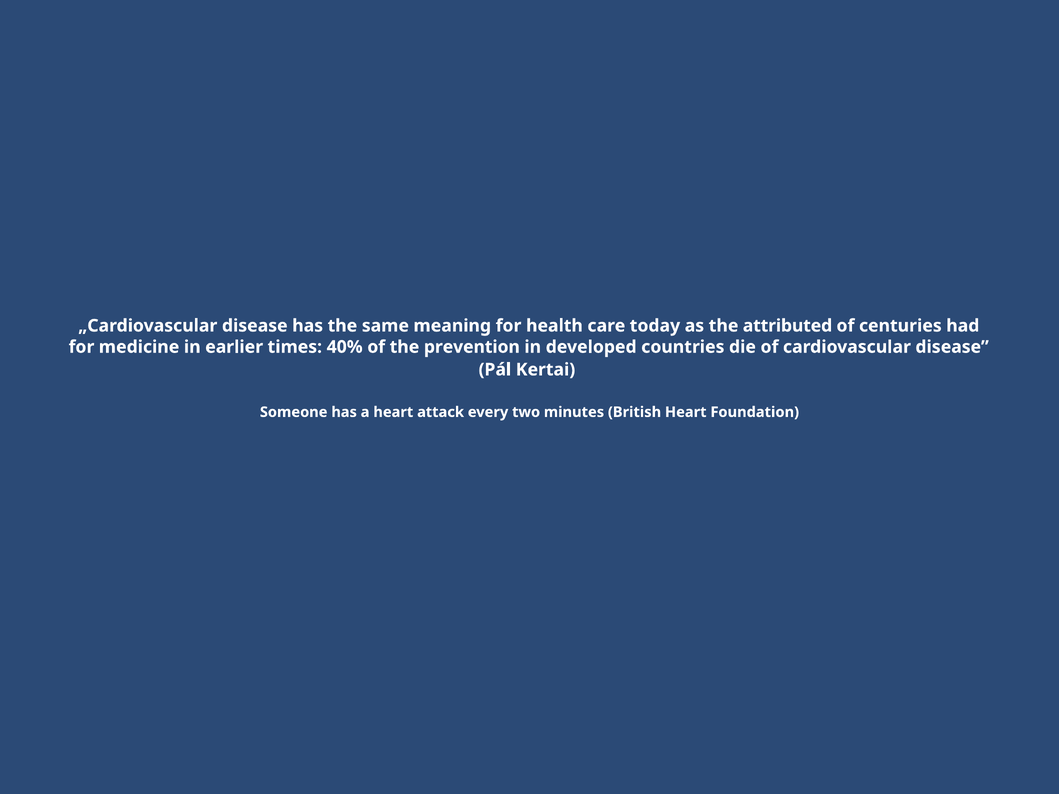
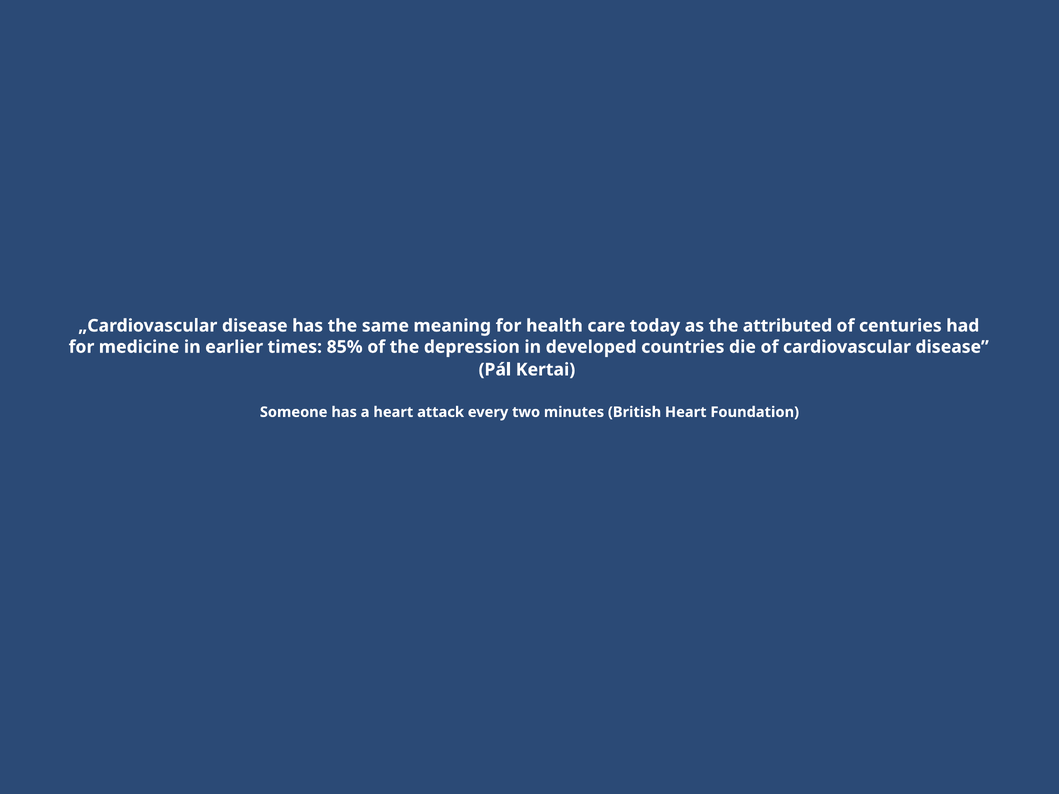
40%: 40% -> 85% (345, 347)
prevention: prevention -> depression (472, 347)
